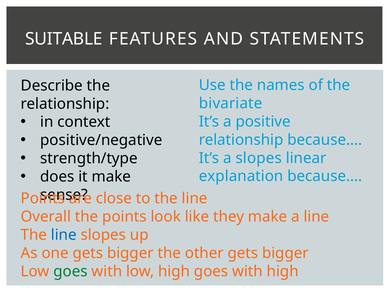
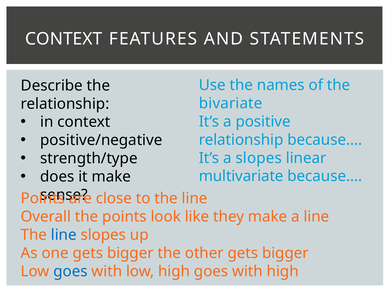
SUITABLE: SUITABLE -> CONTEXT (64, 39)
explanation: explanation -> multivariate (241, 176)
goes colour: green -> blue (70, 271)
